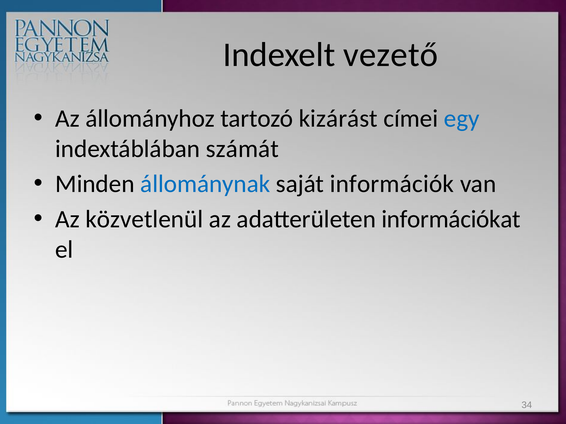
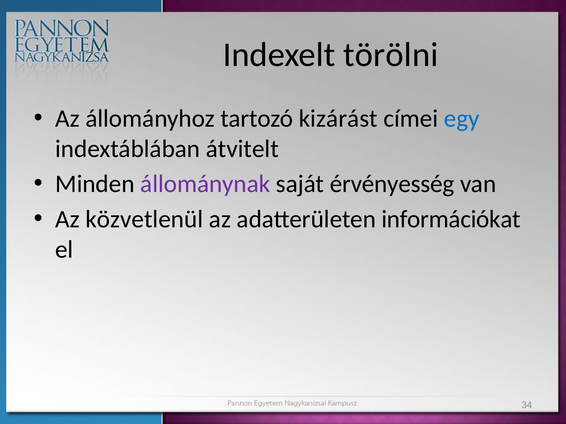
vezető: vezető -> törölni (391, 55)
számát: számát -> átvitelt (242, 149)
állománynak colour: blue -> purple (205, 184)
információk: információk -> érvényesség (392, 184)
